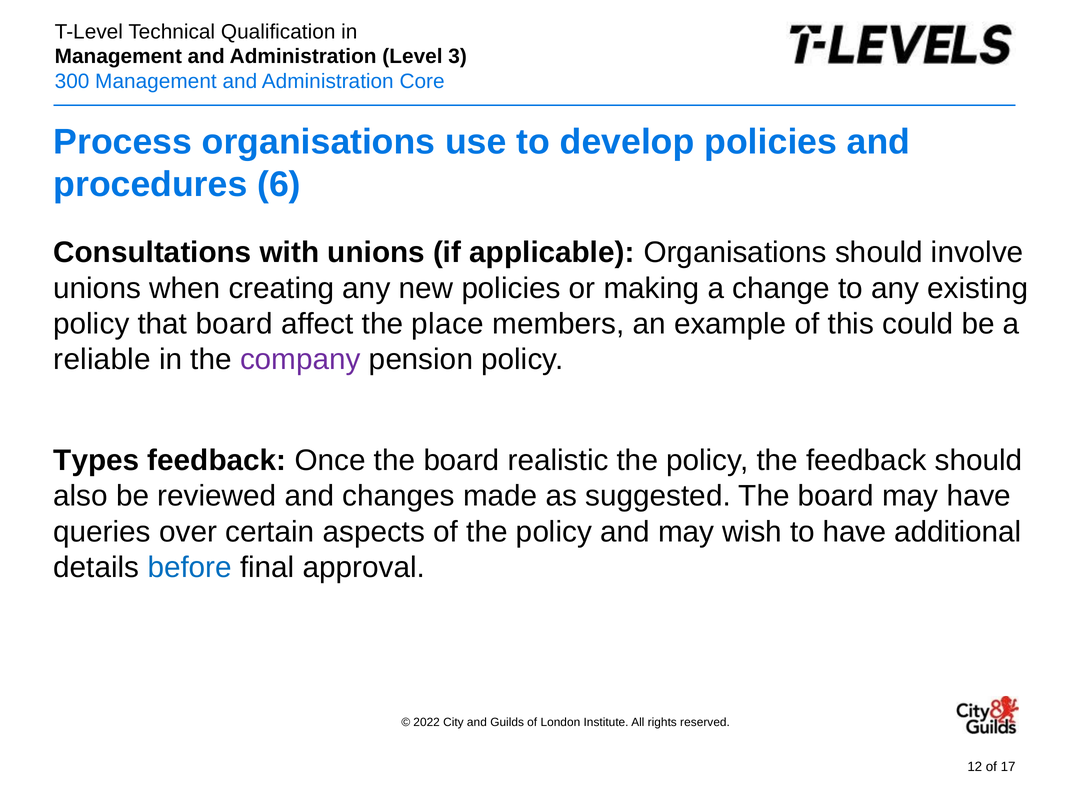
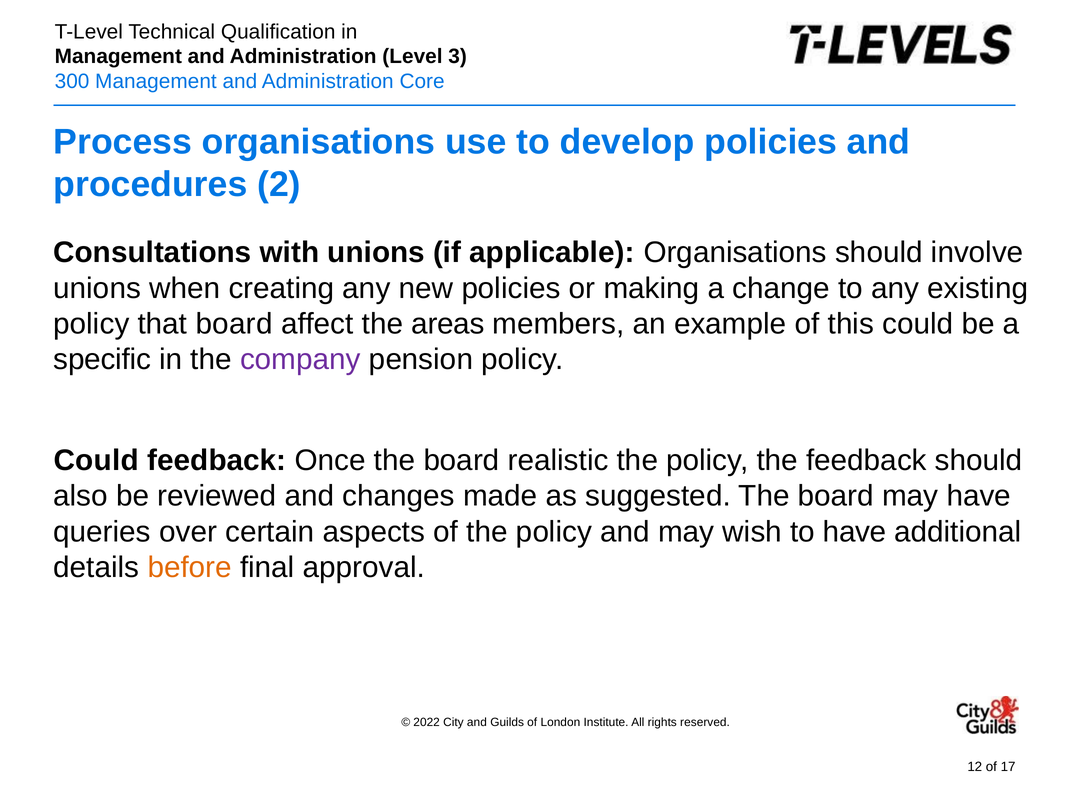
6: 6 -> 2 (279, 184)
place: place -> areas (448, 324)
reliable: reliable -> specific (102, 359)
Types: Types -> Could (96, 460)
before colour: blue -> orange (190, 567)
